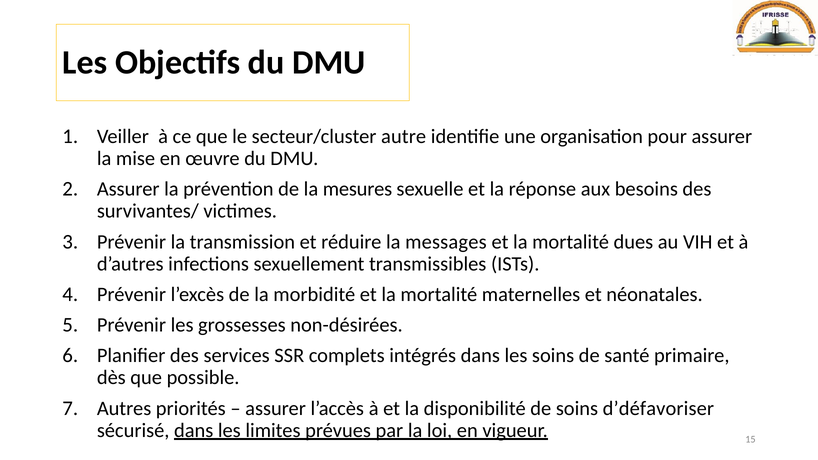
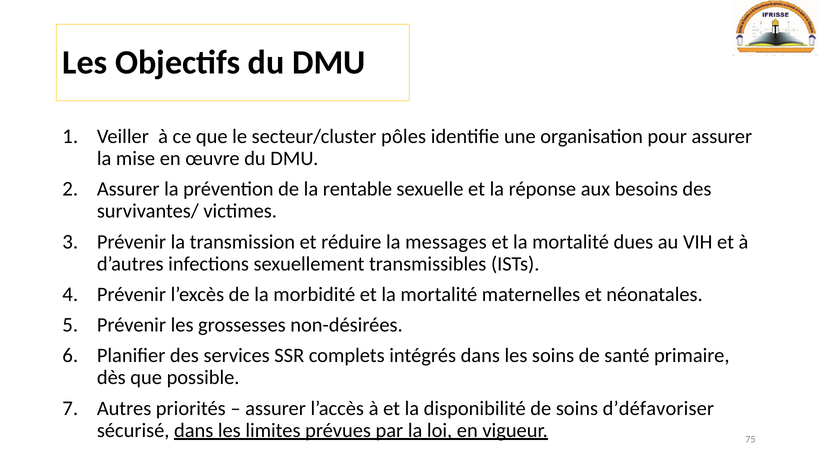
autre: autre -> pôles (404, 136)
mesures: mesures -> rentable (357, 189)
15: 15 -> 75 (750, 439)
